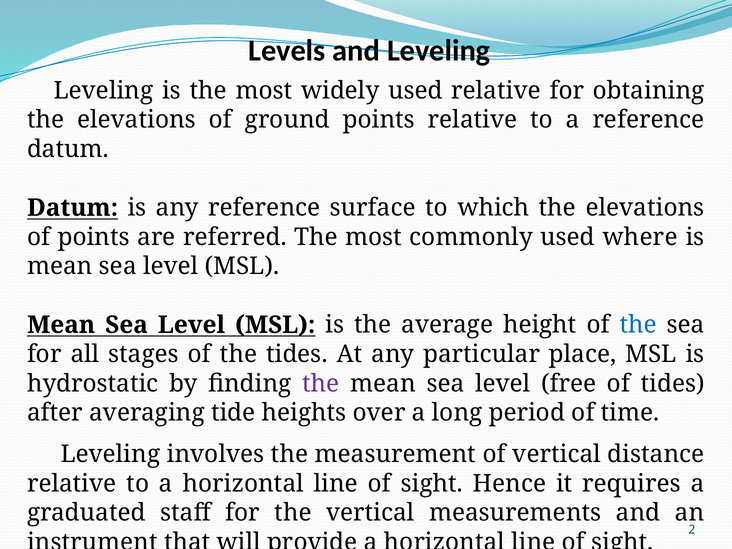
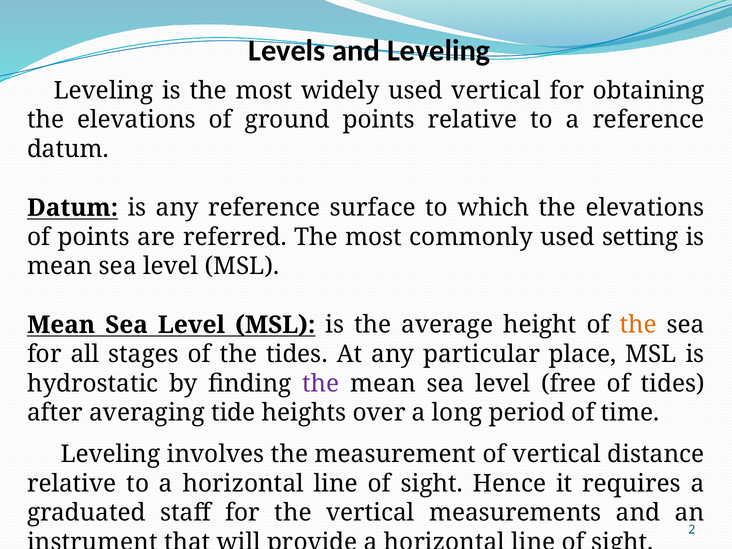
used relative: relative -> vertical (496, 91)
where: where -> setting (640, 237)
the colour: blue -> orange (638, 325)
